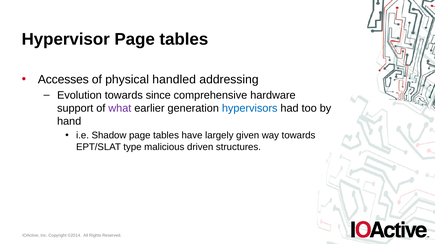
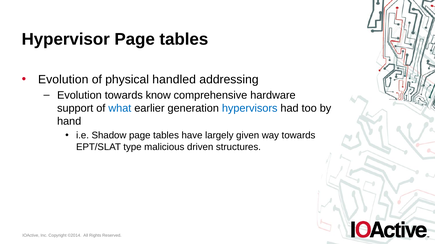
Accesses: Accesses -> Evolution (63, 80)
since: since -> know (158, 96)
what colour: purple -> blue (120, 109)
